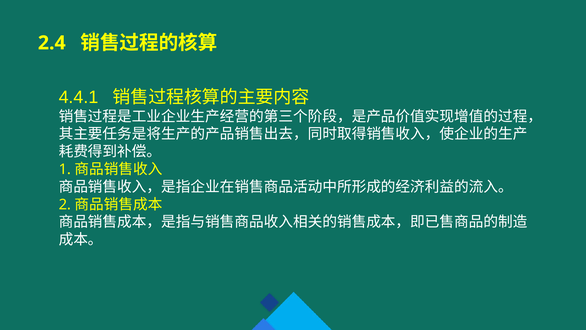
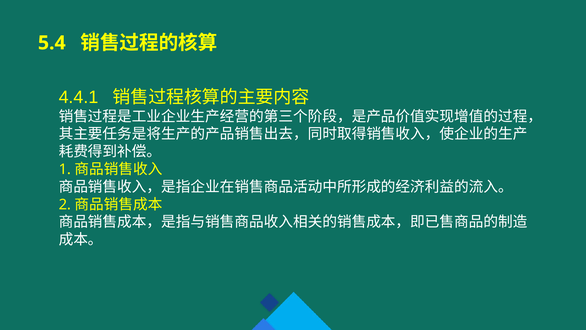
2.4: 2.4 -> 5.4 (52, 43)
